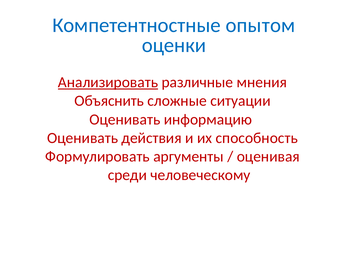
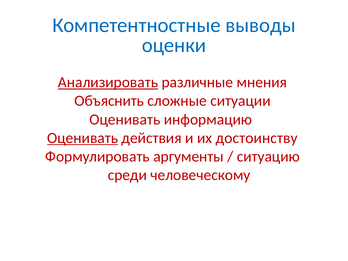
опытом: опытом -> выводы (261, 25)
Оценивать underline: none -> present (83, 138)
способность: способность -> достоинству (257, 138)
оценивая: оценивая -> ситуацию (268, 157)
